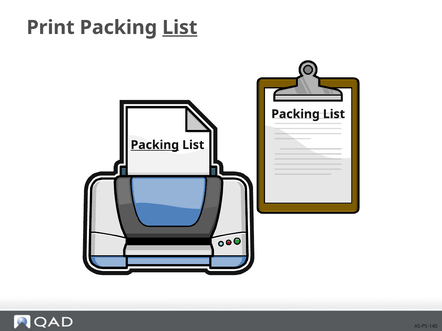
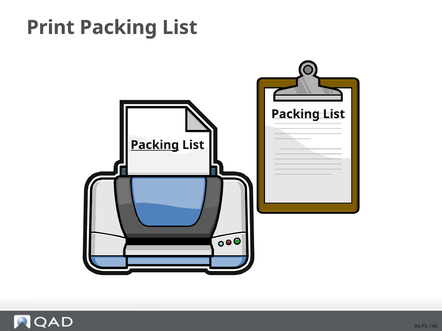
List underline: present -> none (180, 28)
